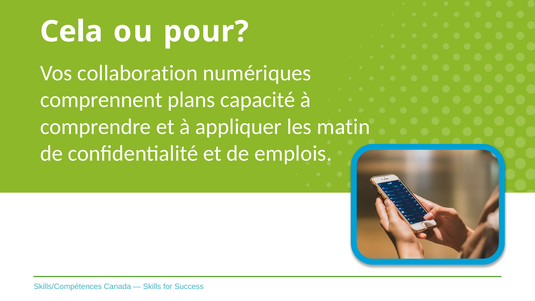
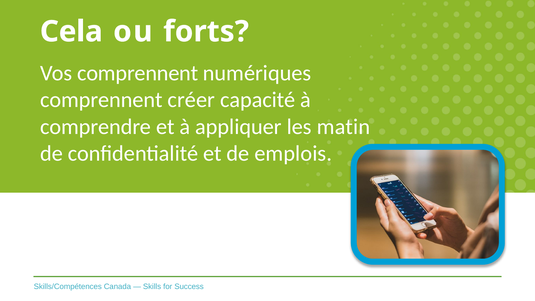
pour: pour -> forts (206, 32)
Vos collaboration: collaboration -> comprennent (138, 73)
plans: plans -> créer (191, 100)
